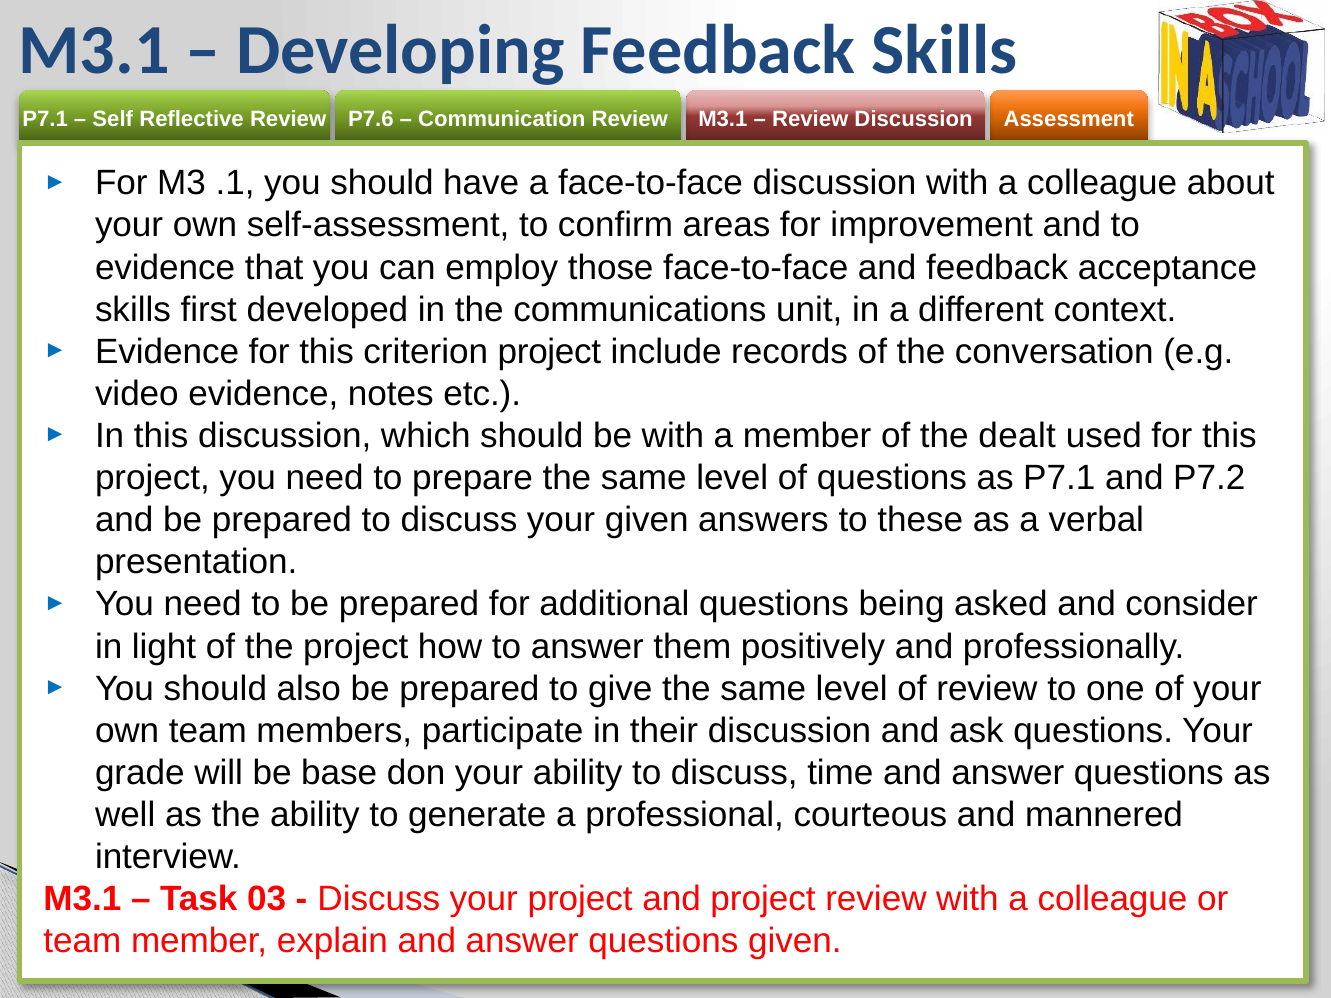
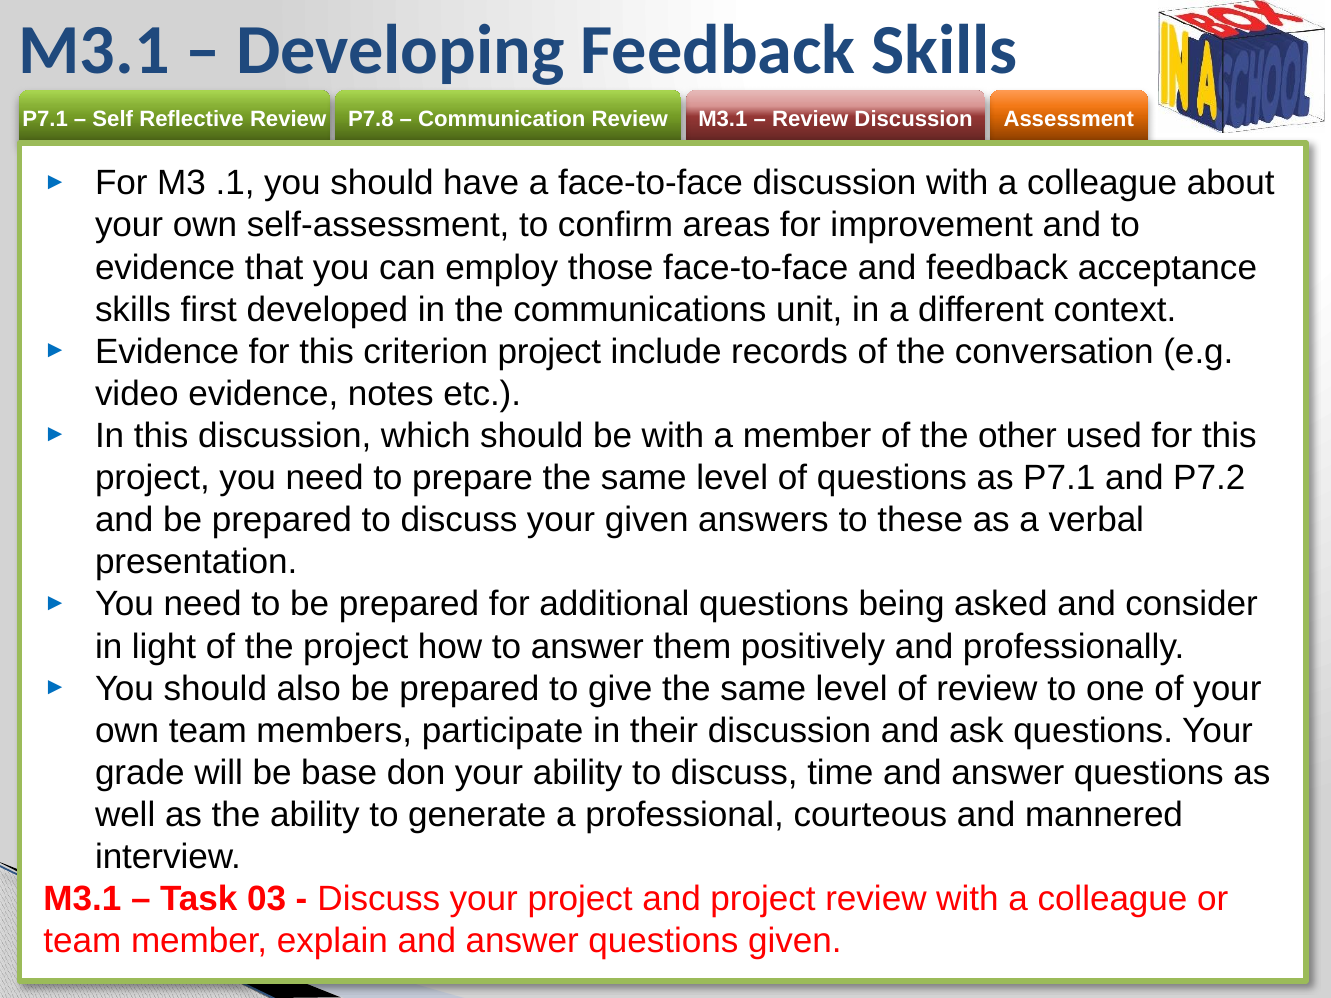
P7.6: P7.6 -> P7.8 (371, 119)
dealt: dealt -> other (1018, 436)
